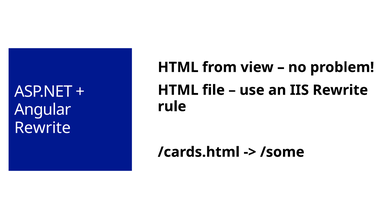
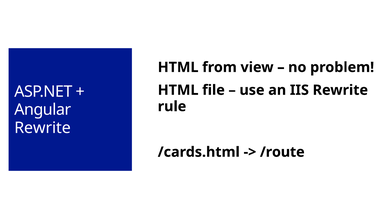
/some: /some -> /route (282, 152)
